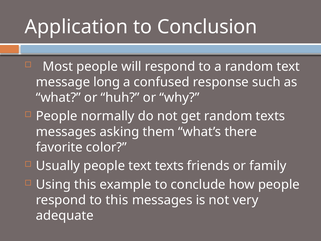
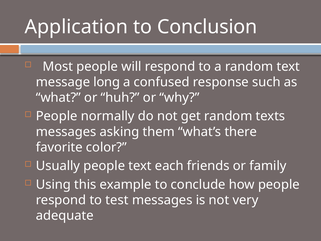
text texts: texts -> each (169, 166)
to this: this -> test (117, 200)
